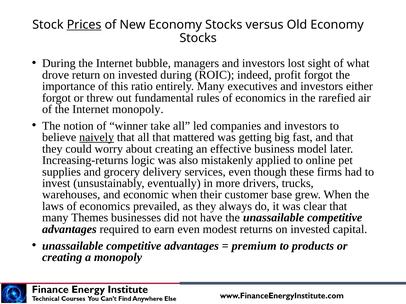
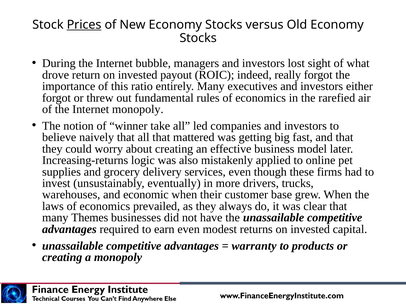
invested during: during -> payout (176, 75)
profit: profit -> really (288, 75)
naively underline: present -> none (97, 138)
premium: premium -> warranty (254, 246)
